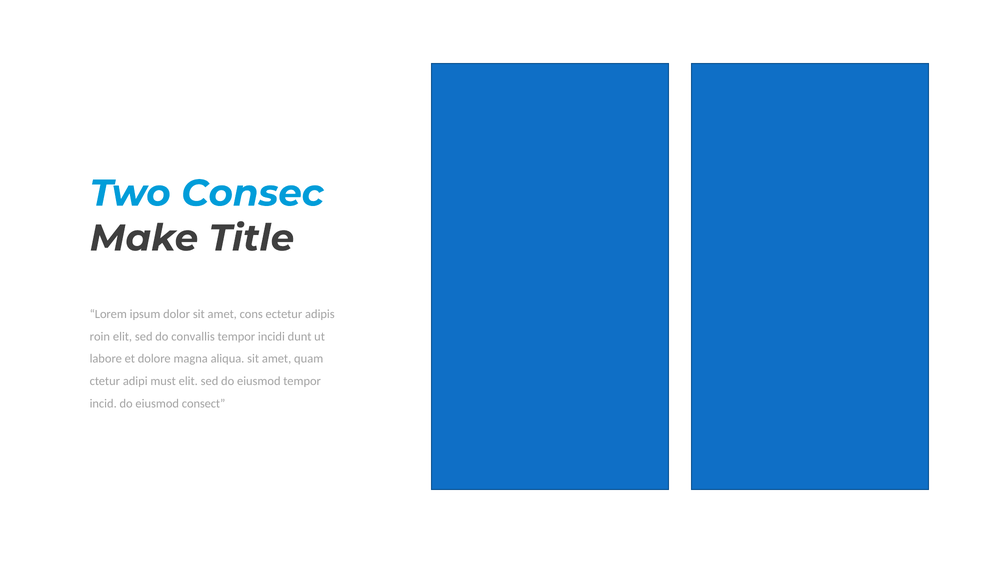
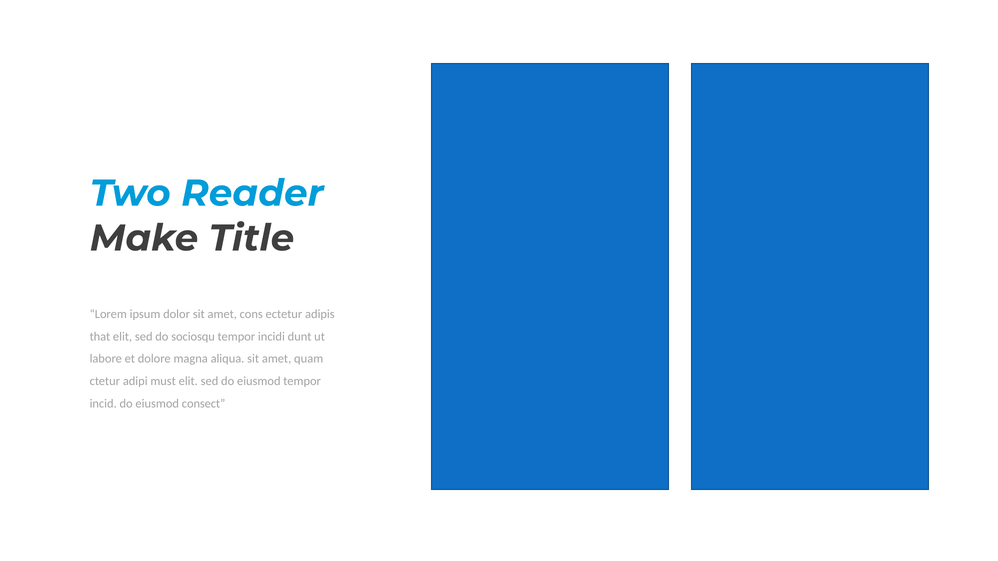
Consec: Consec -> Reader (252, 193)
roin: roin -> that (100, 337)
convallis: convallis -> sociosqu (193, 337)
